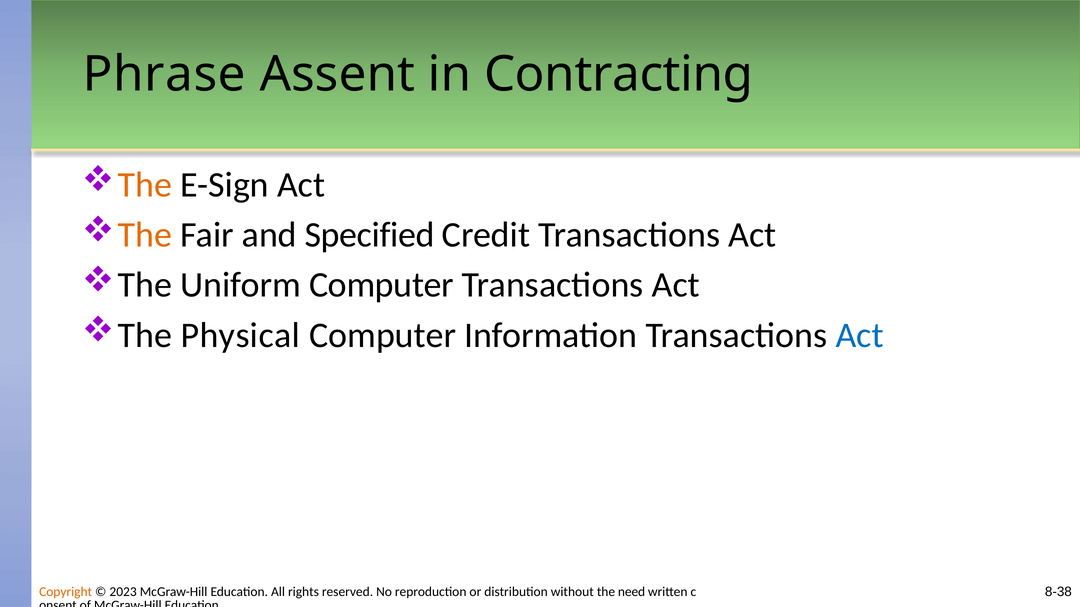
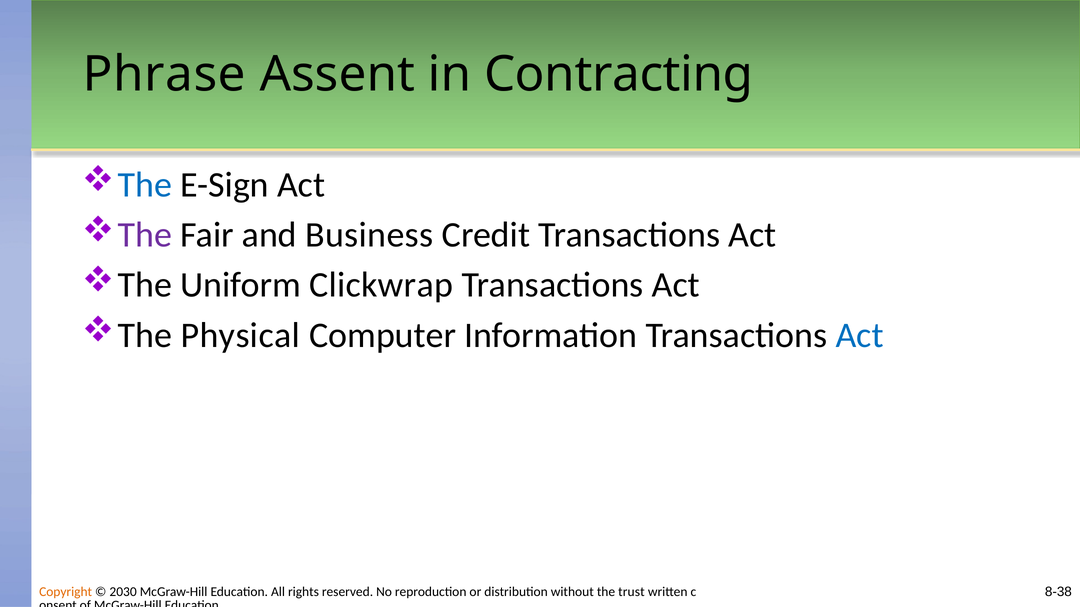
The colour: orange -> blue (145, 185)
The colour: orange -> purple (145, 235)
Specified: Specified -> Business (369, 235)
Uniform Computer: Computer -> Clickwrap (381, 285)
2023: 2023 -> 2030 (123, 592)
need: need -> trust (631, 592)
